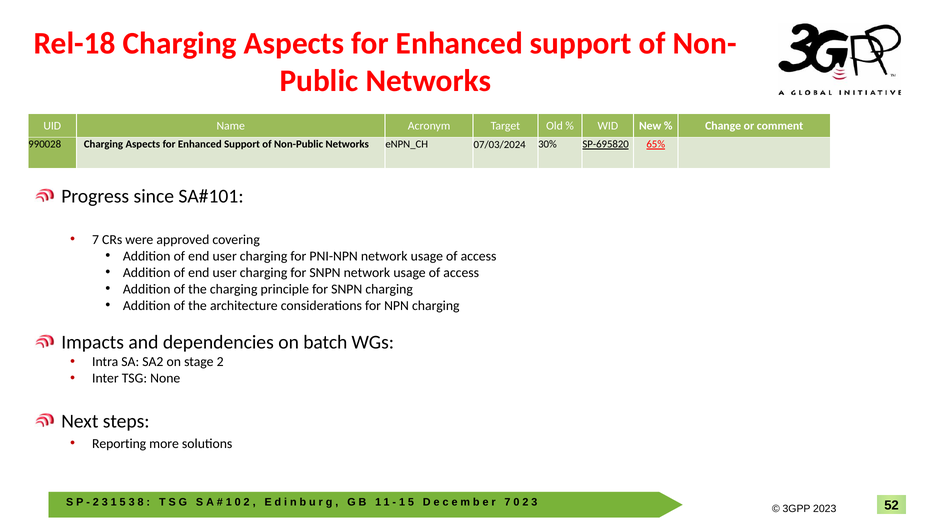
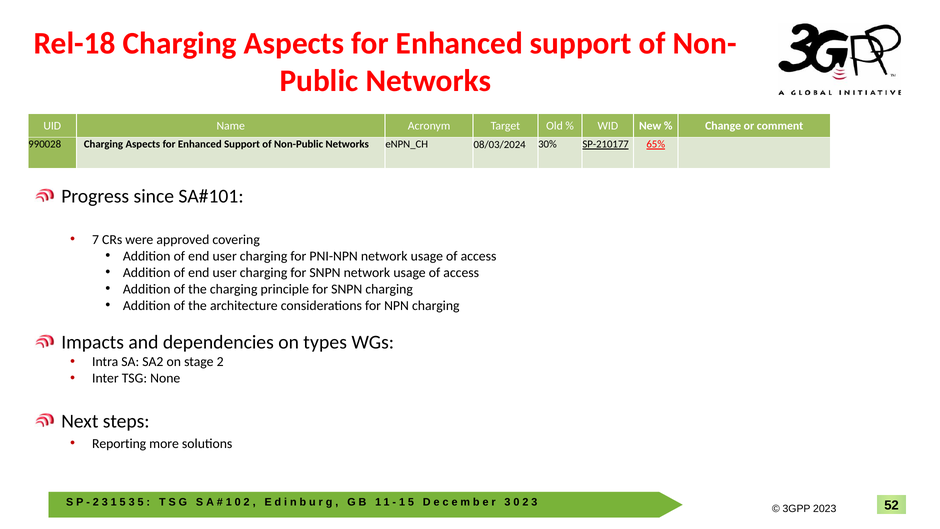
07/03/2024: 07/03/2024 -> 08/03/2024 (500, 145)
SP-695820: SP-695820 -> SP-210177 (606, 144)
batch: batch -> types (325, 342)
8: 8 -> 5 (141, 502)
7: 7 -> 3 (507, 502)
